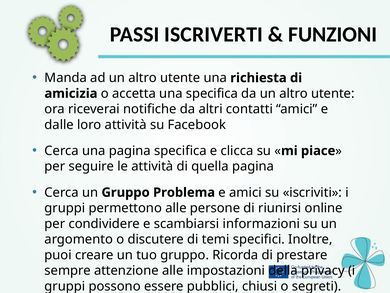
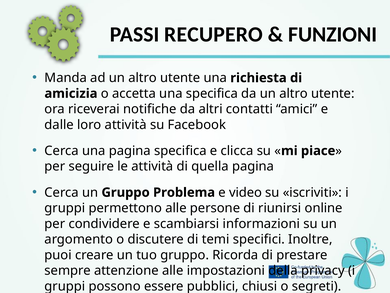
ISCRIVERTI: ISCRIVERTI -> RECUPERO (214, 34)
e amici: amici -> video (245, 192)
